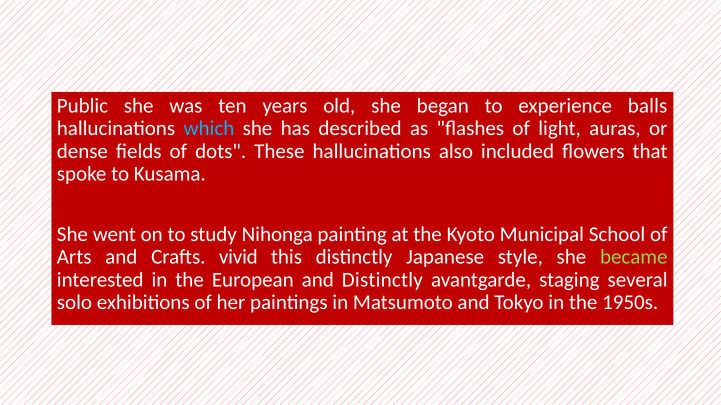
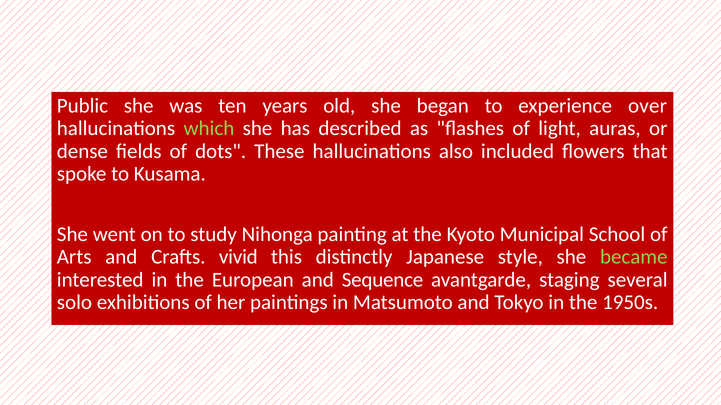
balls: balls -> over (648, 106)
which colour: light blue -> light green (209, 129)
and Distinctly: Distinctly -> Sequence (383, 280)
